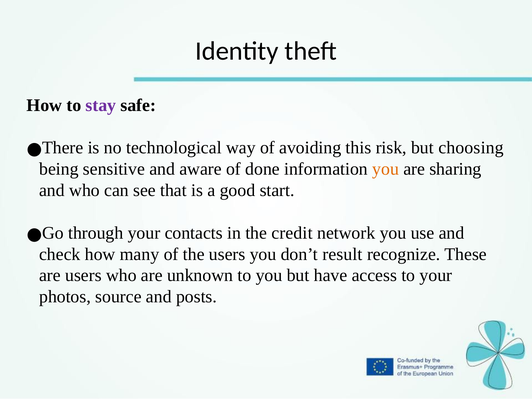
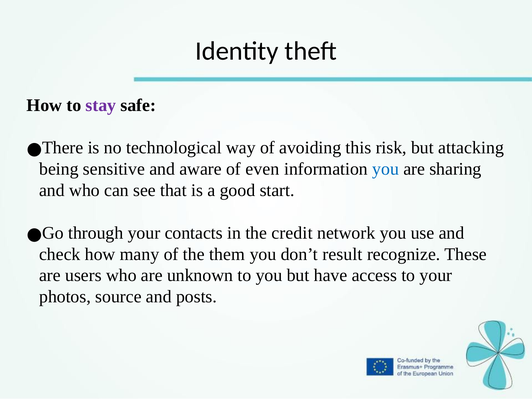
choosing: choosing -> attacking (471, 148)
done: done -> even (262, 169)
you colour: orange -> blue (386, 169)
the users: users -> them (227, 254)
